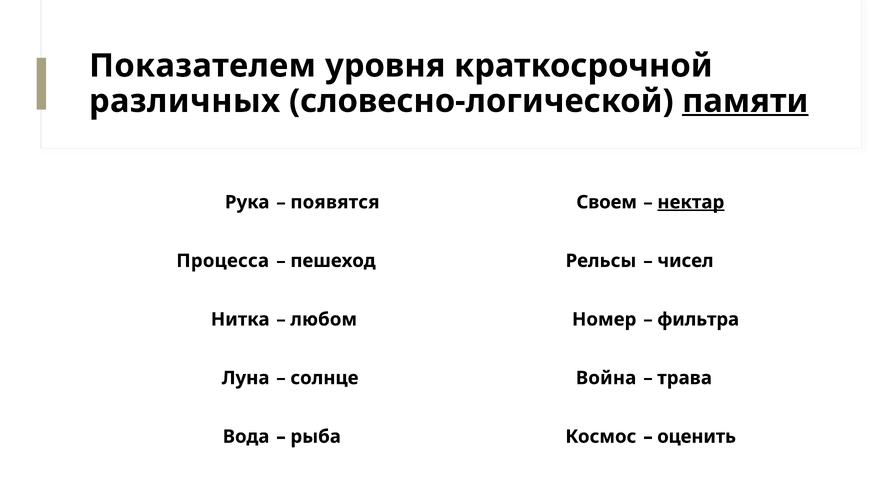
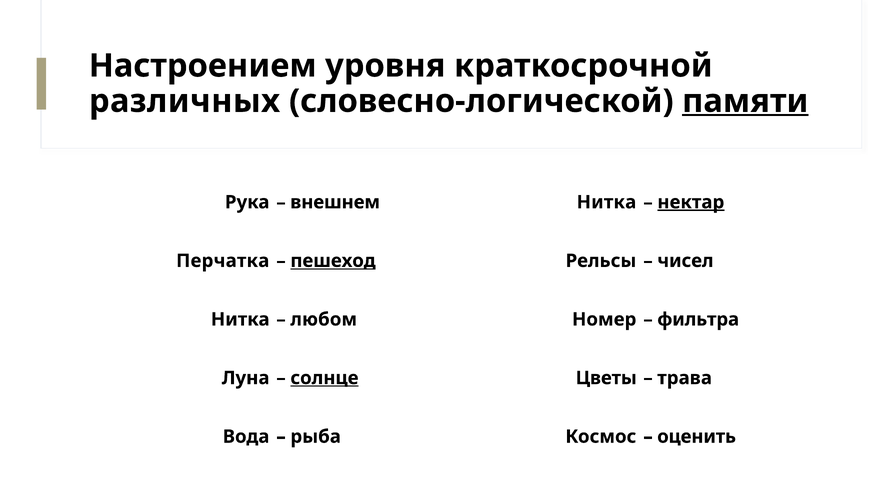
Показателем: Показателем -> Настроением (203, 66)
появятся: появятся -> внешнем (335, 202)
Своем: Своем -> Нитка (606, 202)
Процесса: Процесса -> Перчатка (223, 261)
пешеход underline: none -> present (333, 261)
солнце underline: none -> present (324, 378)
Война: Война -> Цветы (606, 378)
